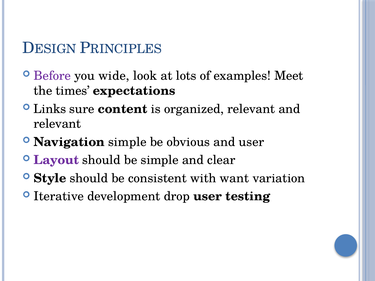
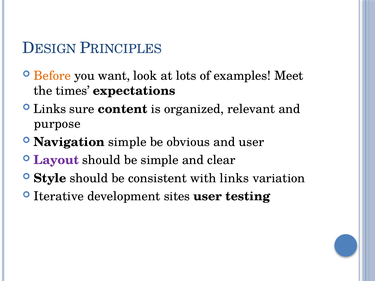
Before colour: purple -> orange (52, 76)
wide: wide -> want (114, 76)
relevant: relevant -> purpose (57, 124)
with want: want -> links (234, 178)
drop: drop -> sites (177, 196)
